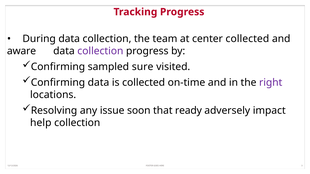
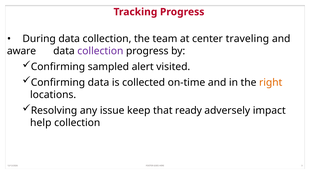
center collected: collected -> traveling (247, 39)
sure: sure -> alert (143, 67)
right colour: purple -> orange (271, 83)
soon: soon -> keep (139, 111)
